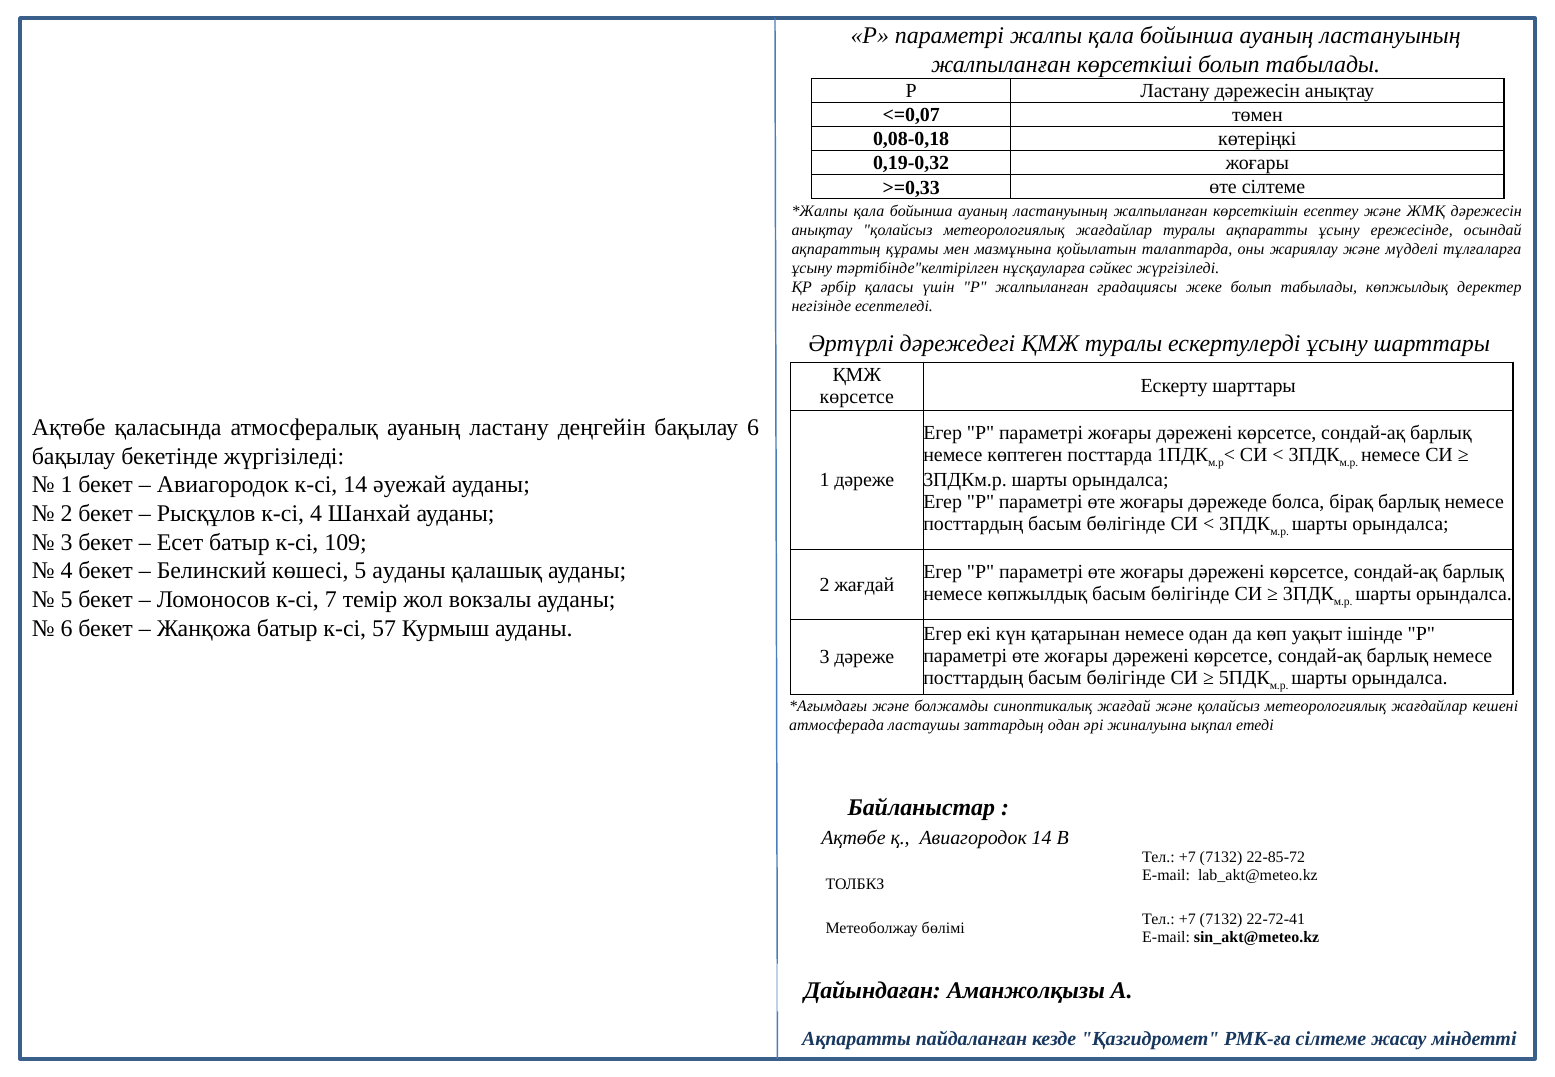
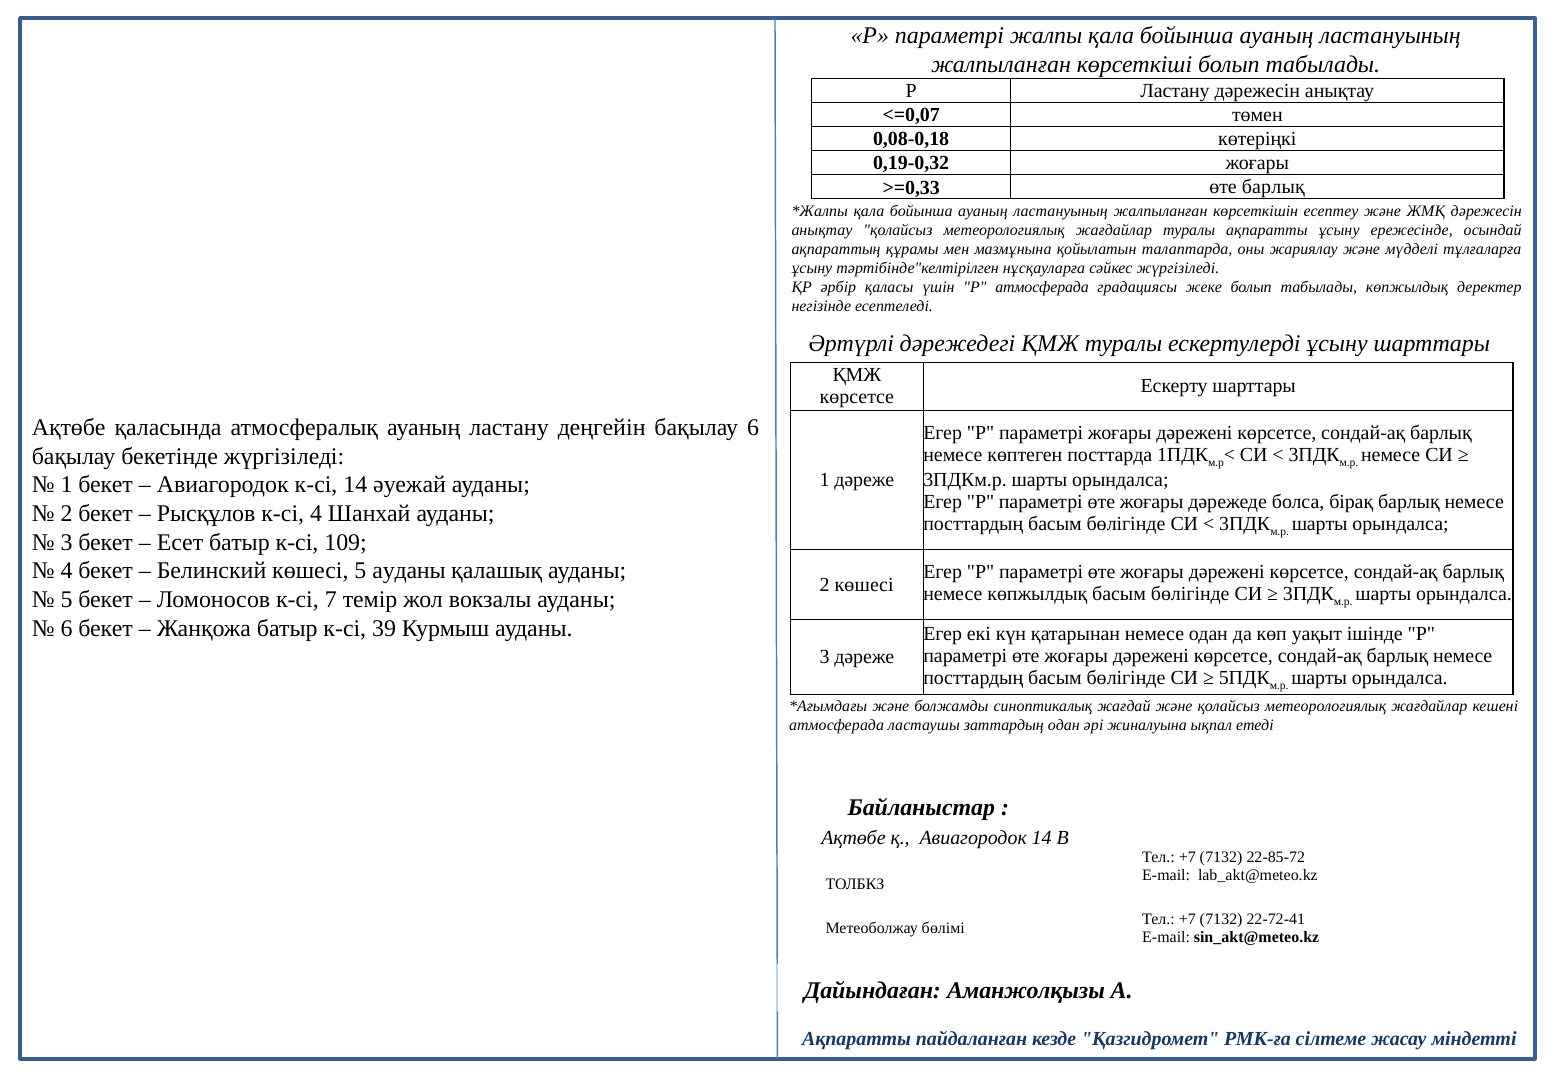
өте сілтеме: сілтеме -> барлық (1273, 187)
Р жалпыланған: жалпыланған -> атмосферада (1042, 287)
2 жағдай: жағдай -> көшесі (864, 584)
57: 57 -> 39 (384, 628)
